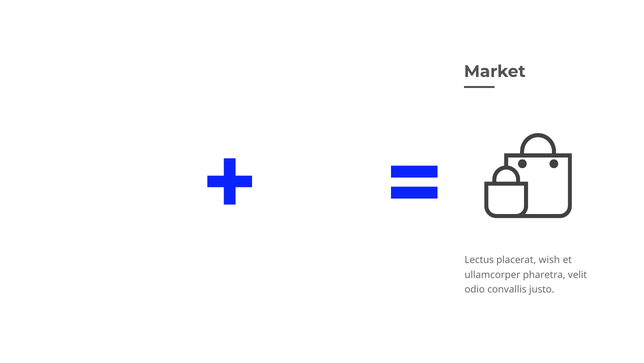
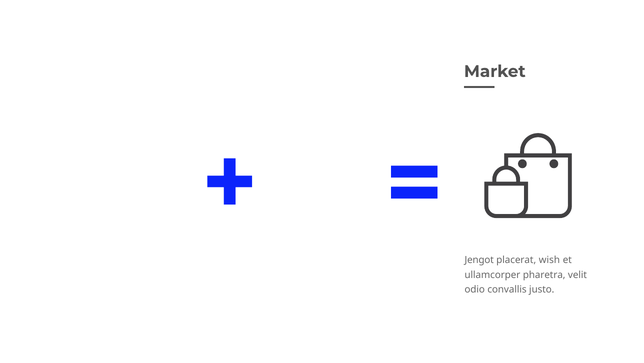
Lectus: Lectus -> Jengot (479, 260)
